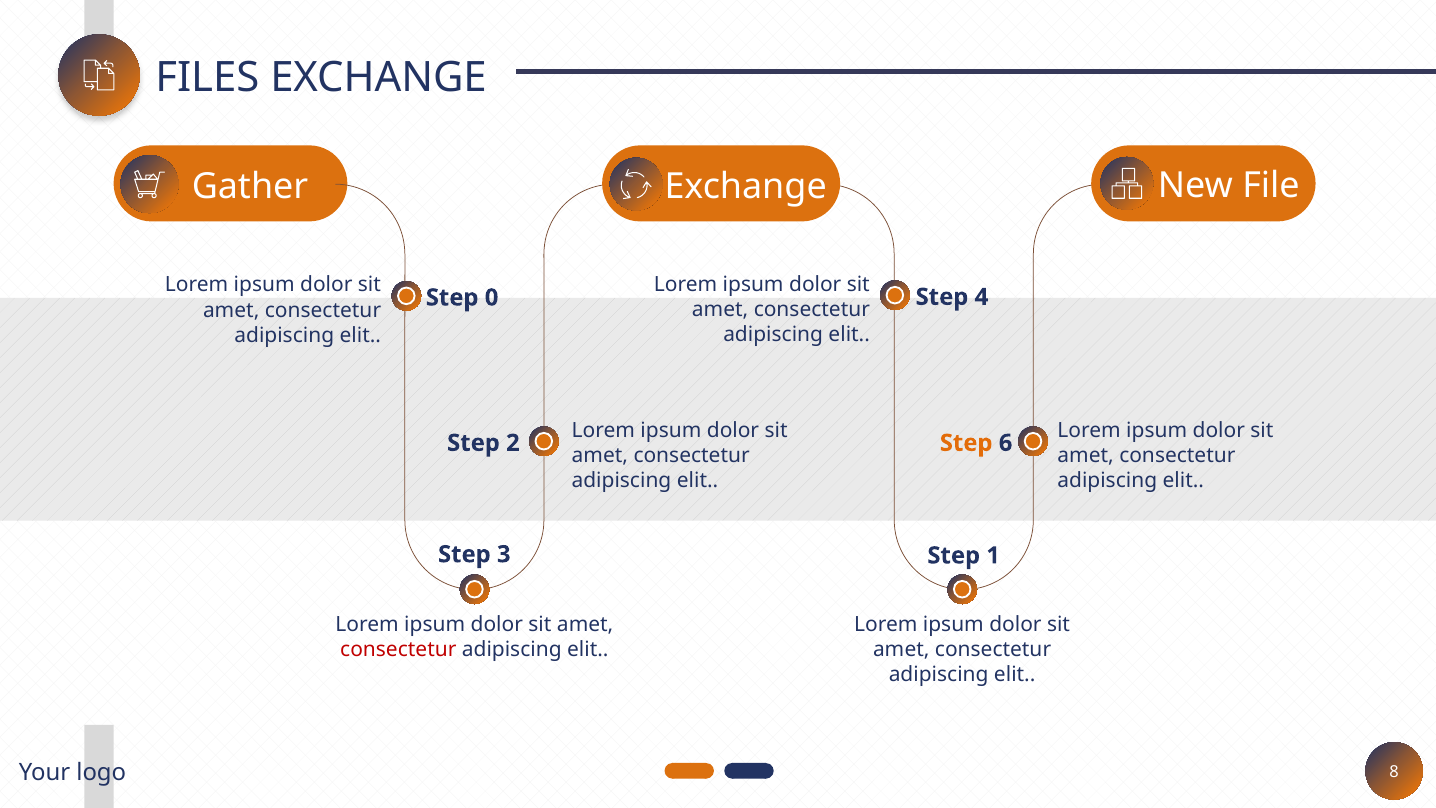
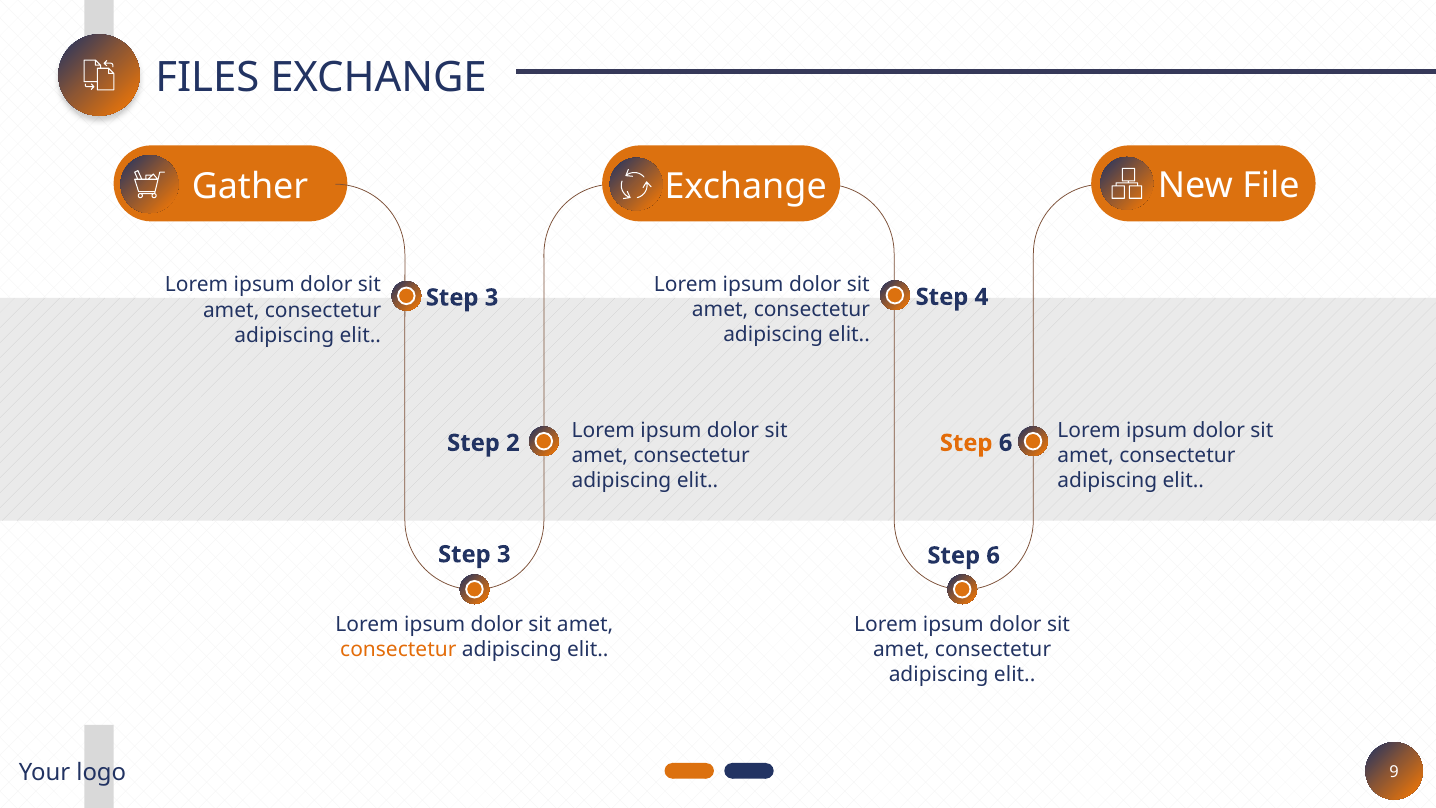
0: 0 -> 3 (492, 298)
1: 1 -> 6 (993, 555)
consectetur colour: red -> orange (398, 649)
8: 8 -> 9 (1394, 772)
